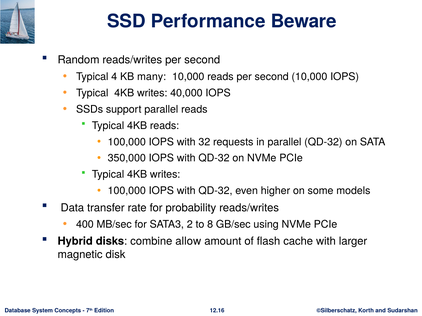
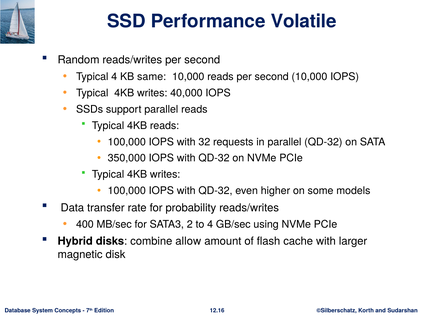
Beware: Beware -> Volatile (304, 21)
many: many -> same (152, 77)
to 8: 8 -> 4 (210, 225)
